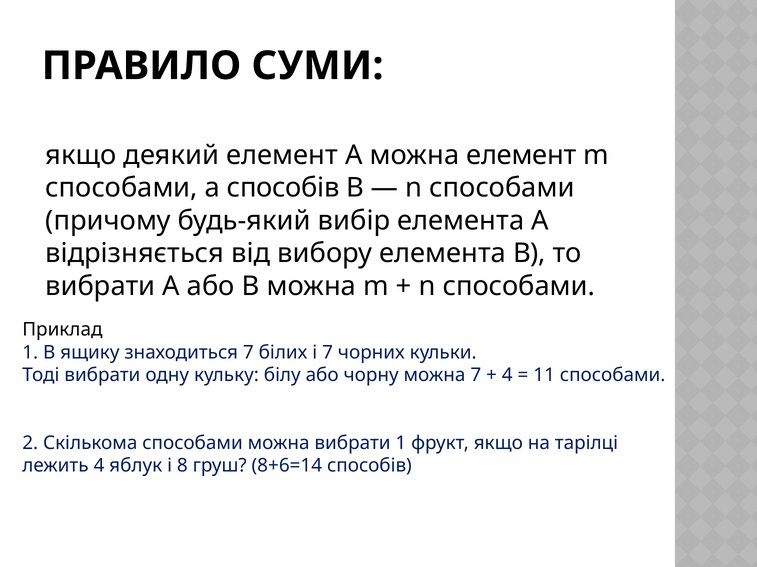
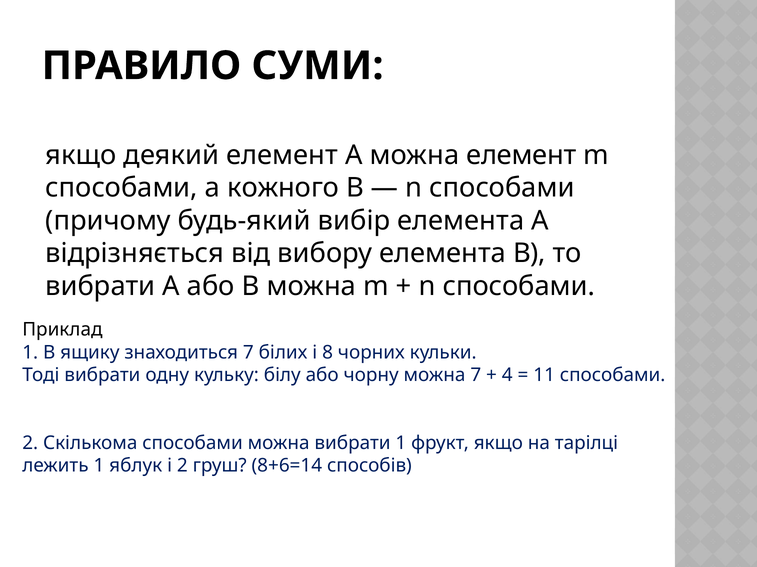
а способів: способів -> кожного (283, 188)
і 7: 7 -> 8 (328, 353)
лежить 4: 4 -> 1 (99, 466)
і 8: 8 -> 2 (182, 466)
